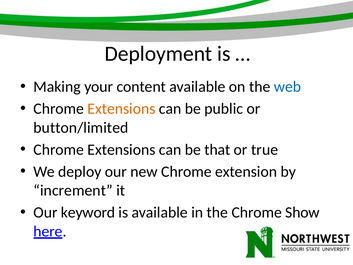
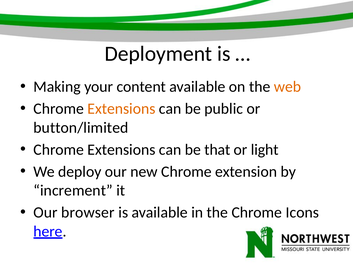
web colour: blue -> orange (287, 87)
true: true -> light (265, 149)
keyword: keyword -> browser (88, 212)
Show: Show -> Icons (302, 212)
